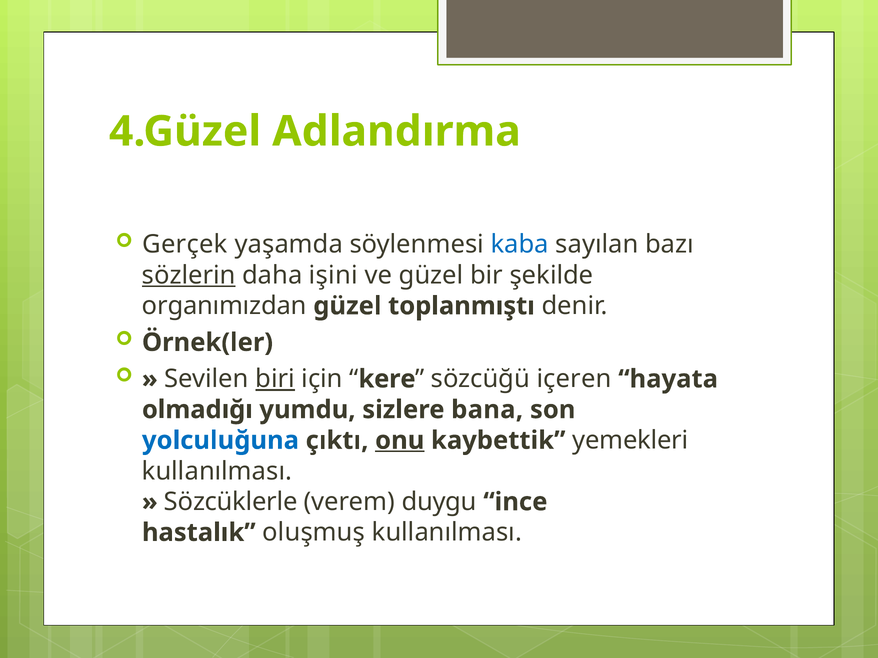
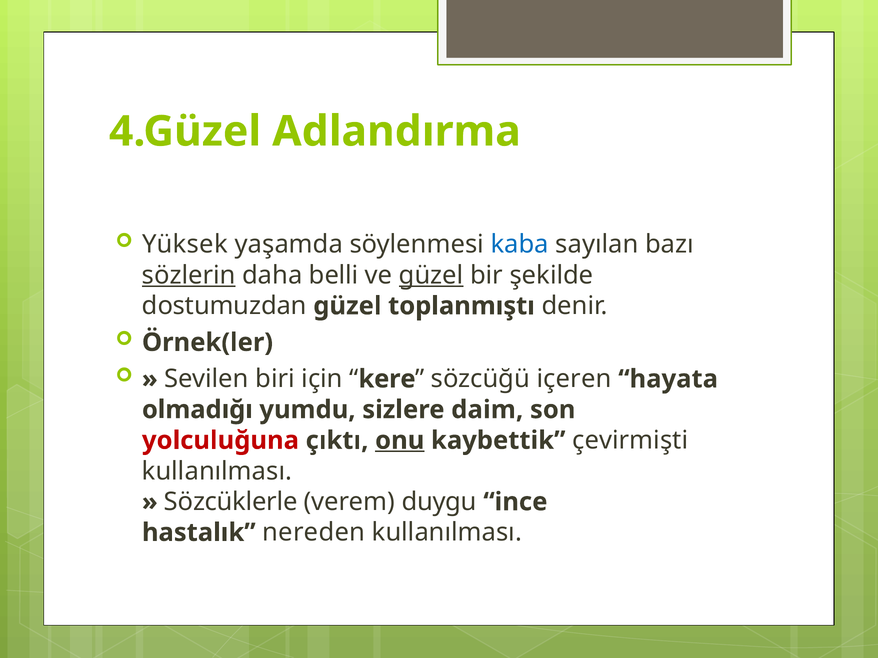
Gerçek: Gerçek -> Yüksek (185, 245)
işini: işini -> belli (334, 275)
güzel underline: none -> present (431, 275)
organımızdan: organımızdan -> dostumuzdan (224, 306)
biri underline: present -> none (275, 379)
bana: bana -> daim (487, 410)
yolculuğuna colour: blue -> red (220, 441)
yemekleri: yemekleri -> çevirmişti (630, 441)
oluşmuş: oluşmuş -> nereden (314, 533)
